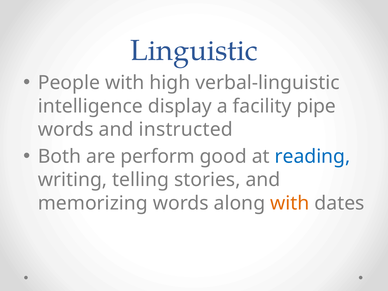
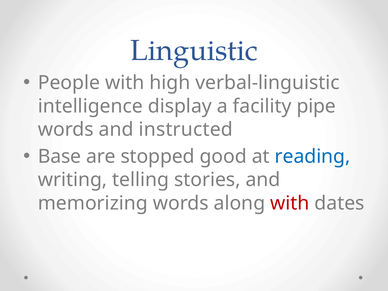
Both: Both -> Base (59, 157)
perform: perform -> stopped (158, 157)
with colour: orange -> red (290, 203)
